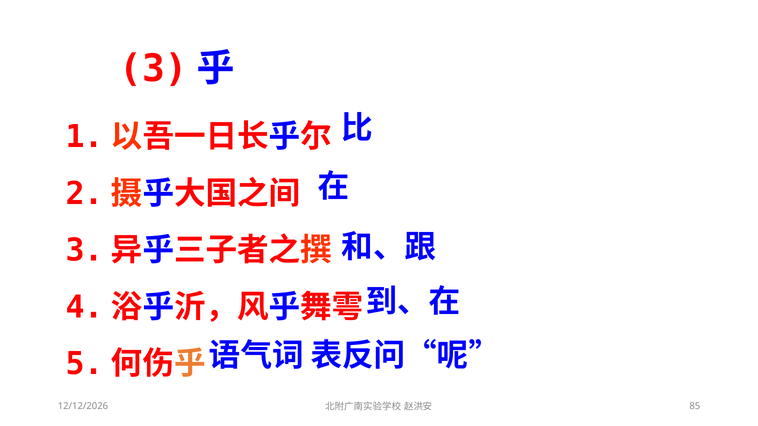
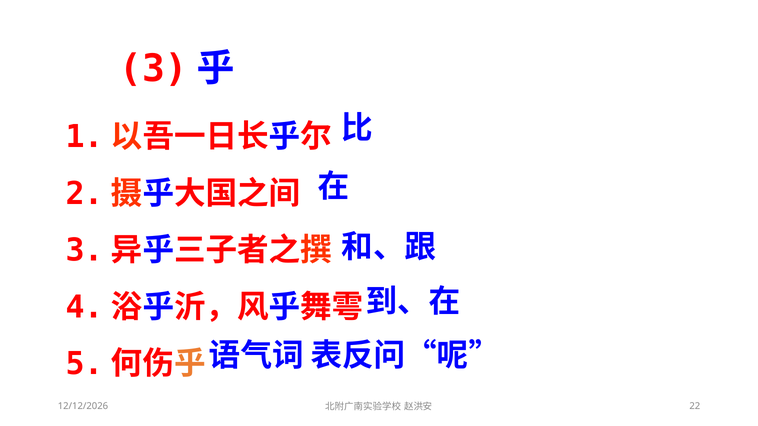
85: 85 -> 22 (695, 406)
